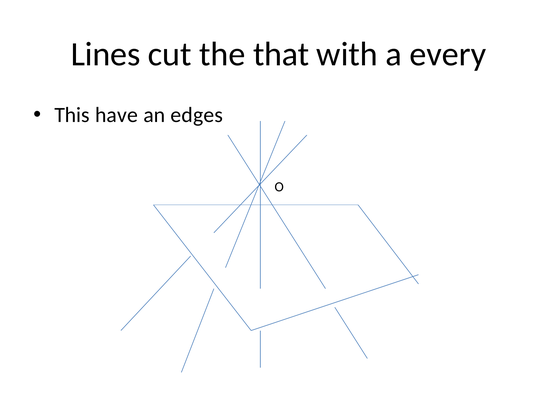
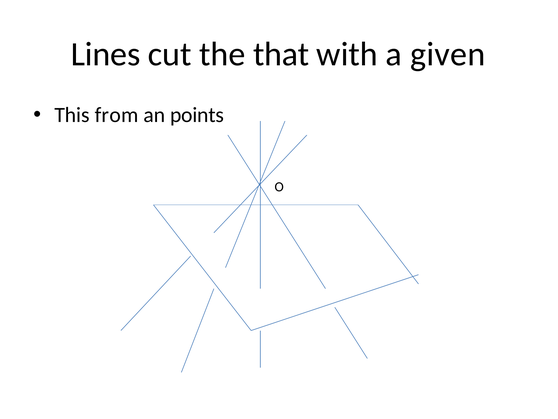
every: every -> given (448, 54)
have: have -> from (117, 115)
edges: edges -> points (197, 115)
